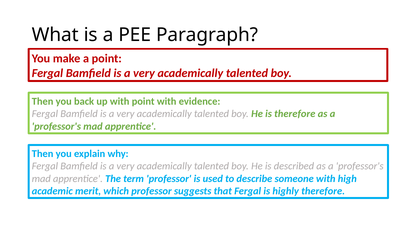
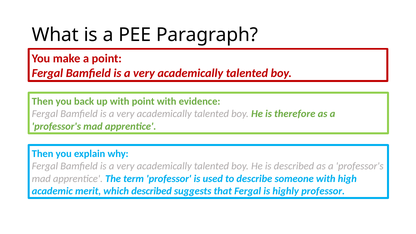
which professor: professor -> described (152, 191)
highly therefore: therefore -> professor (323, 191)
